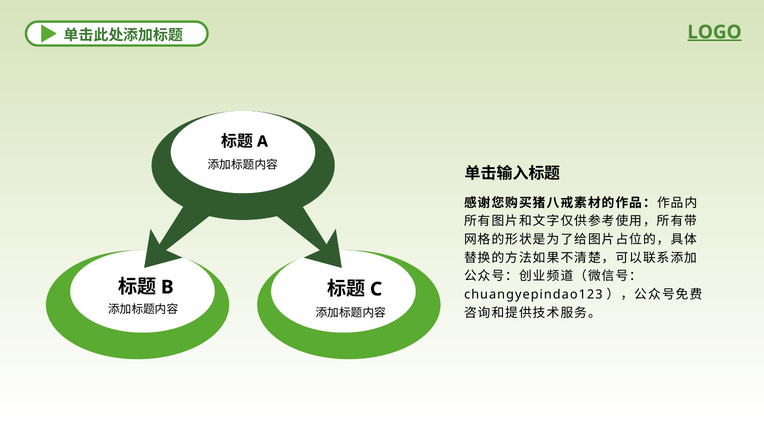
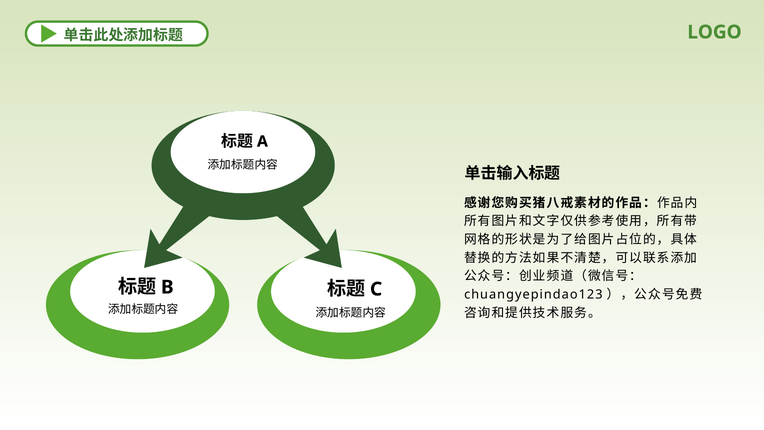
LOGO underline: present -> none (714, 32)
